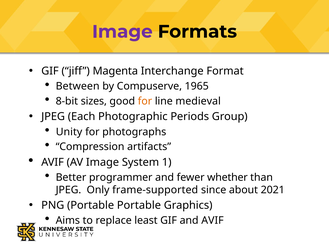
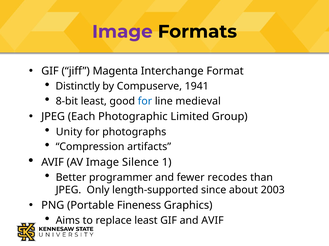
Between: Between -> Distinctly (78, 87)
1965: 1965 -> 1941 (197, 87)
8-bit sizes: sizes -> least (94, 102)
for colour: orange -> blue (145, 102)
Periods: Periods -> Limited (190, 117)
System: System -> Silence (140, 163)
whether: whether -> recodes (227, 178)
frame-supported: frame-supported -> length-supported (155, 190)
2021: 2021 -> 2003 (273, 190)
Portable Portable: Portable -> Fineness (139, 206)
